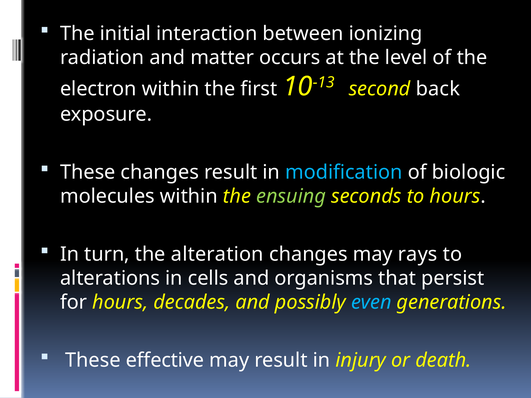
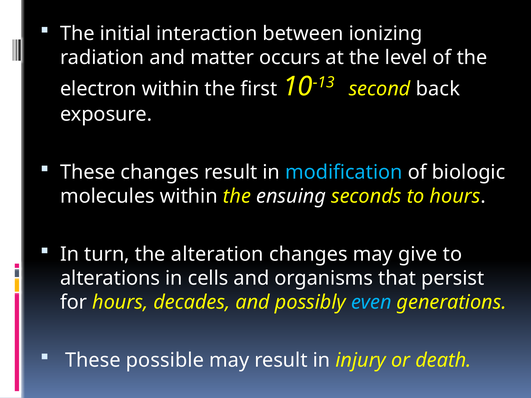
ensuing colour: light green -> white (291, 196)
rays: rays -> give (418, 254)
effective: effective -> possible (165, 360)
